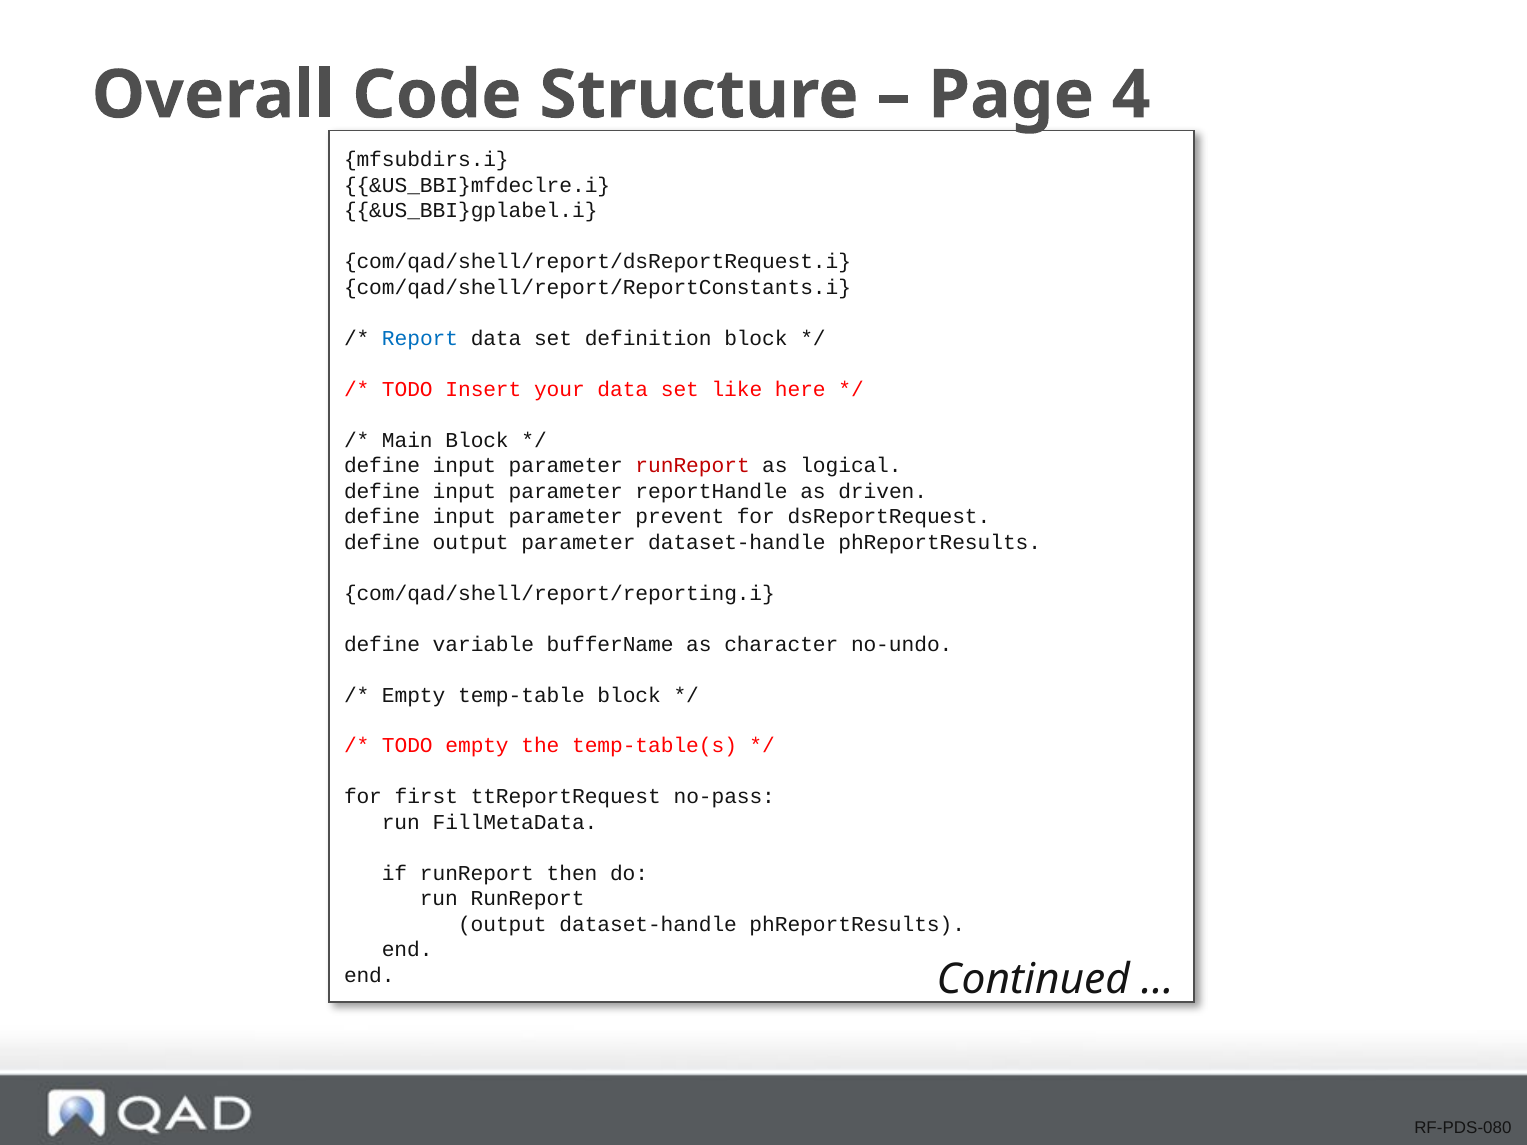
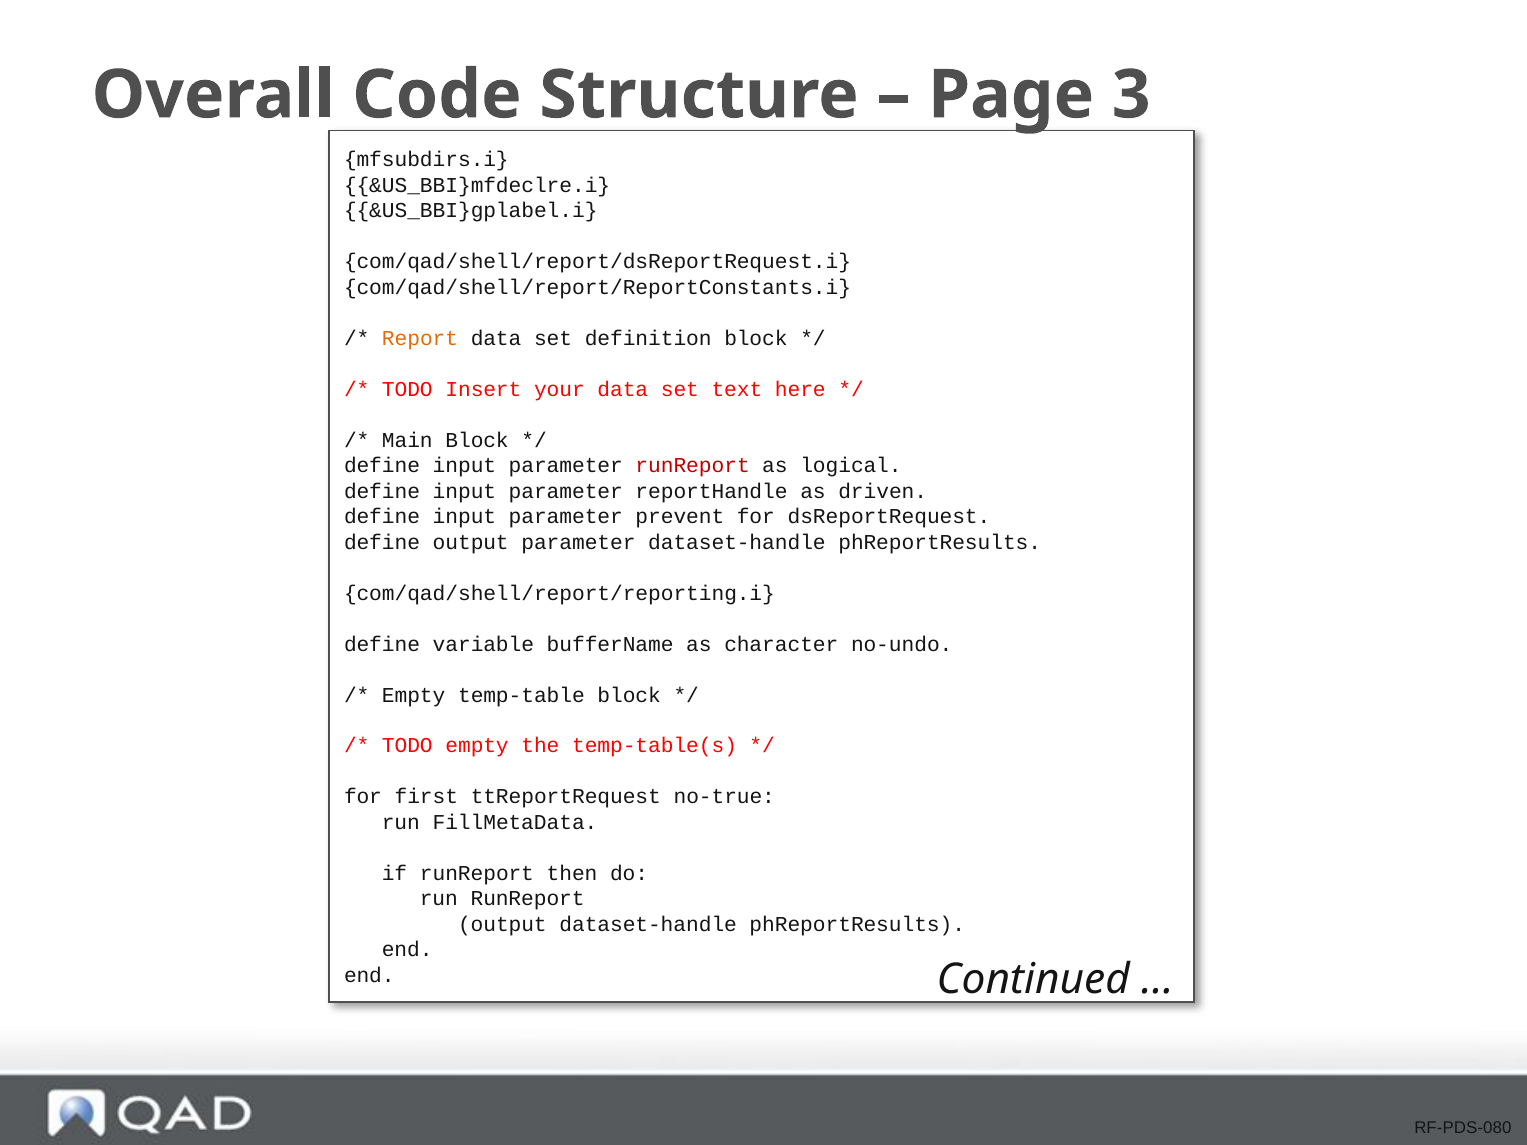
4: 4 -> 3 (1131, 95)
Report colour: blue -> orange (420, 338)
like: like -> text (737, 389)
no-pass: no-pass -> no-true (724, 797)
